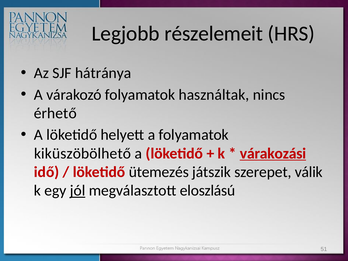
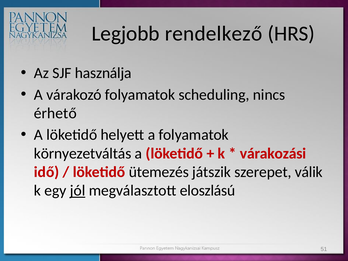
részelemeit: részelemeit -> rendelkező (214, 34)
hátránya: hátránya -> használja (103, 73)
használtak: használtak -> scheduling (214, 95)
kiküszöbölhető: kiküszöbölhető -> környezetváltás (83, 153)
várakozási underline: present -> none (273, 153)
